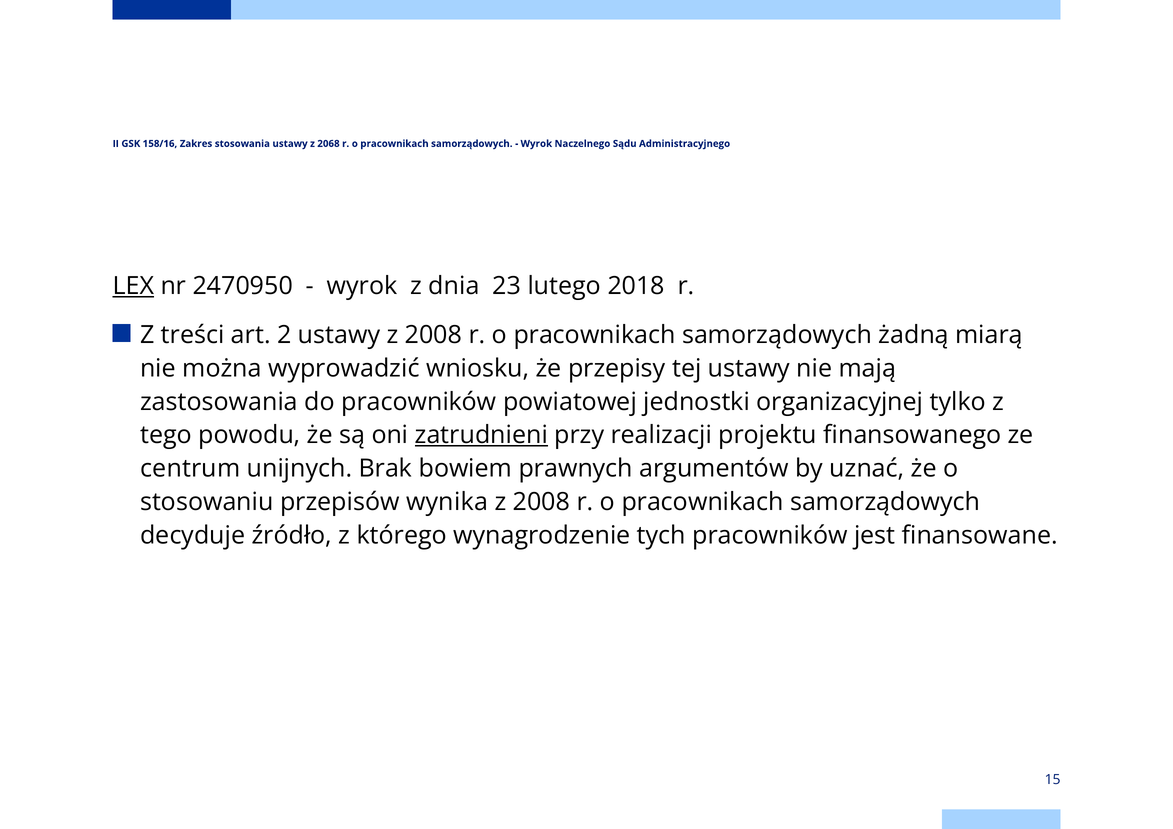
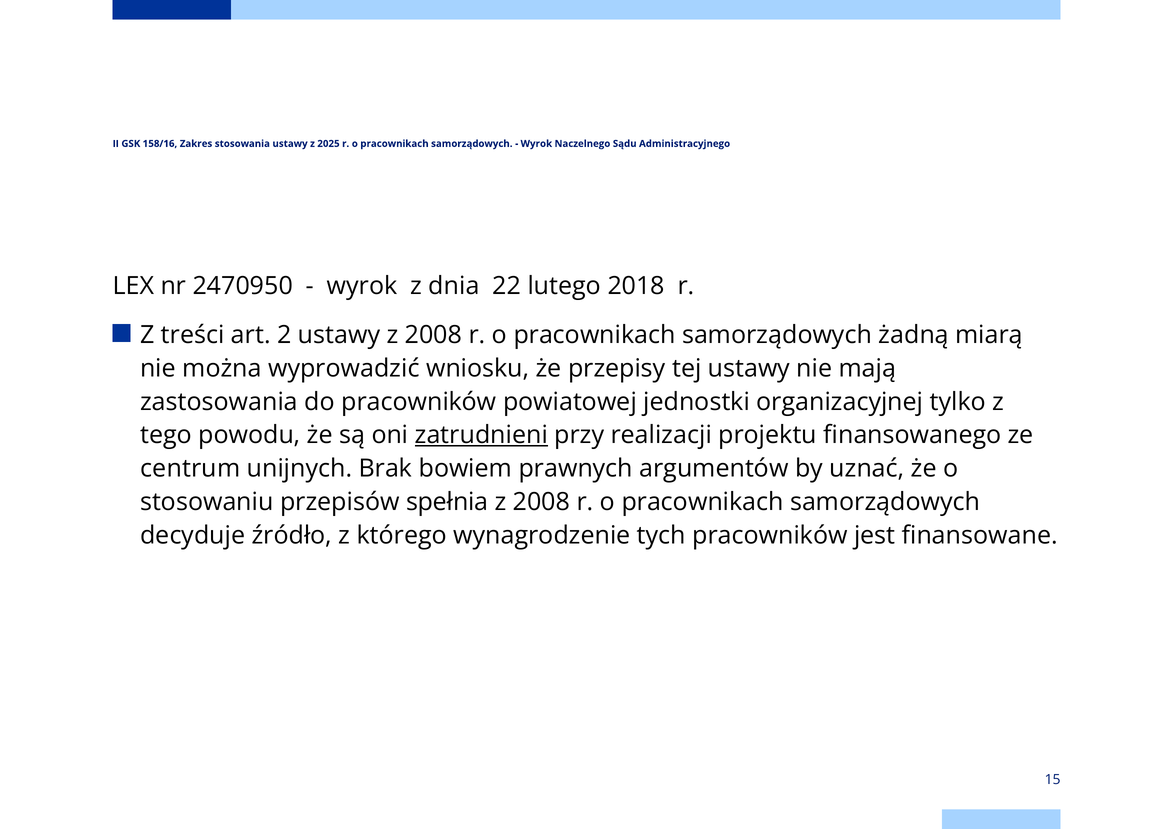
2068: 2068 -> 2025 (328, 144)
LEX underline: present -> none (133, 286)
23: 23 -> 22 (507, 286)
wynika: wynika -> spełnia (447, 502)
